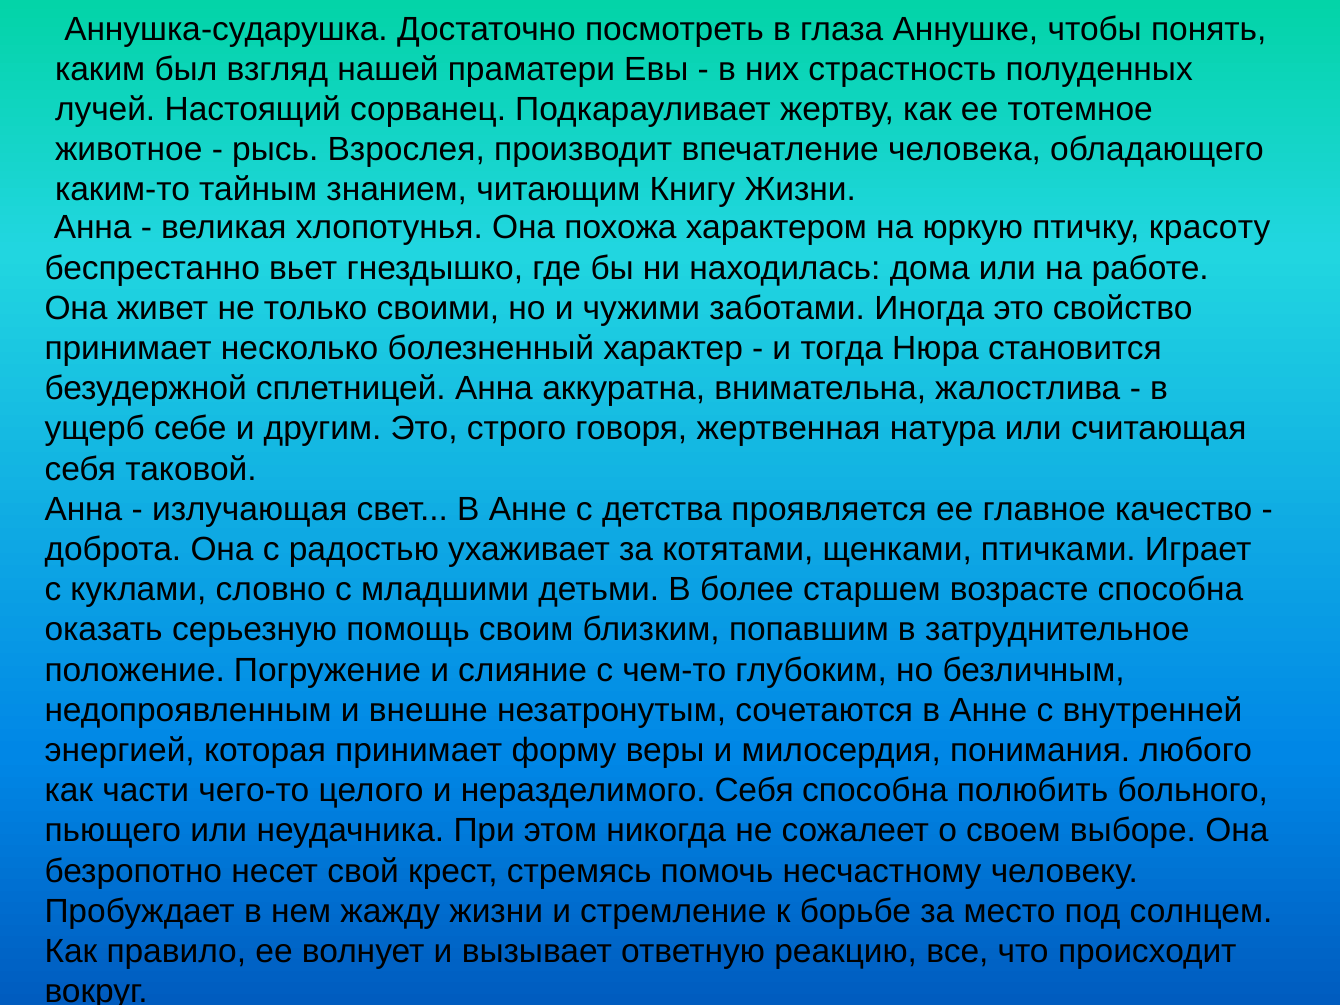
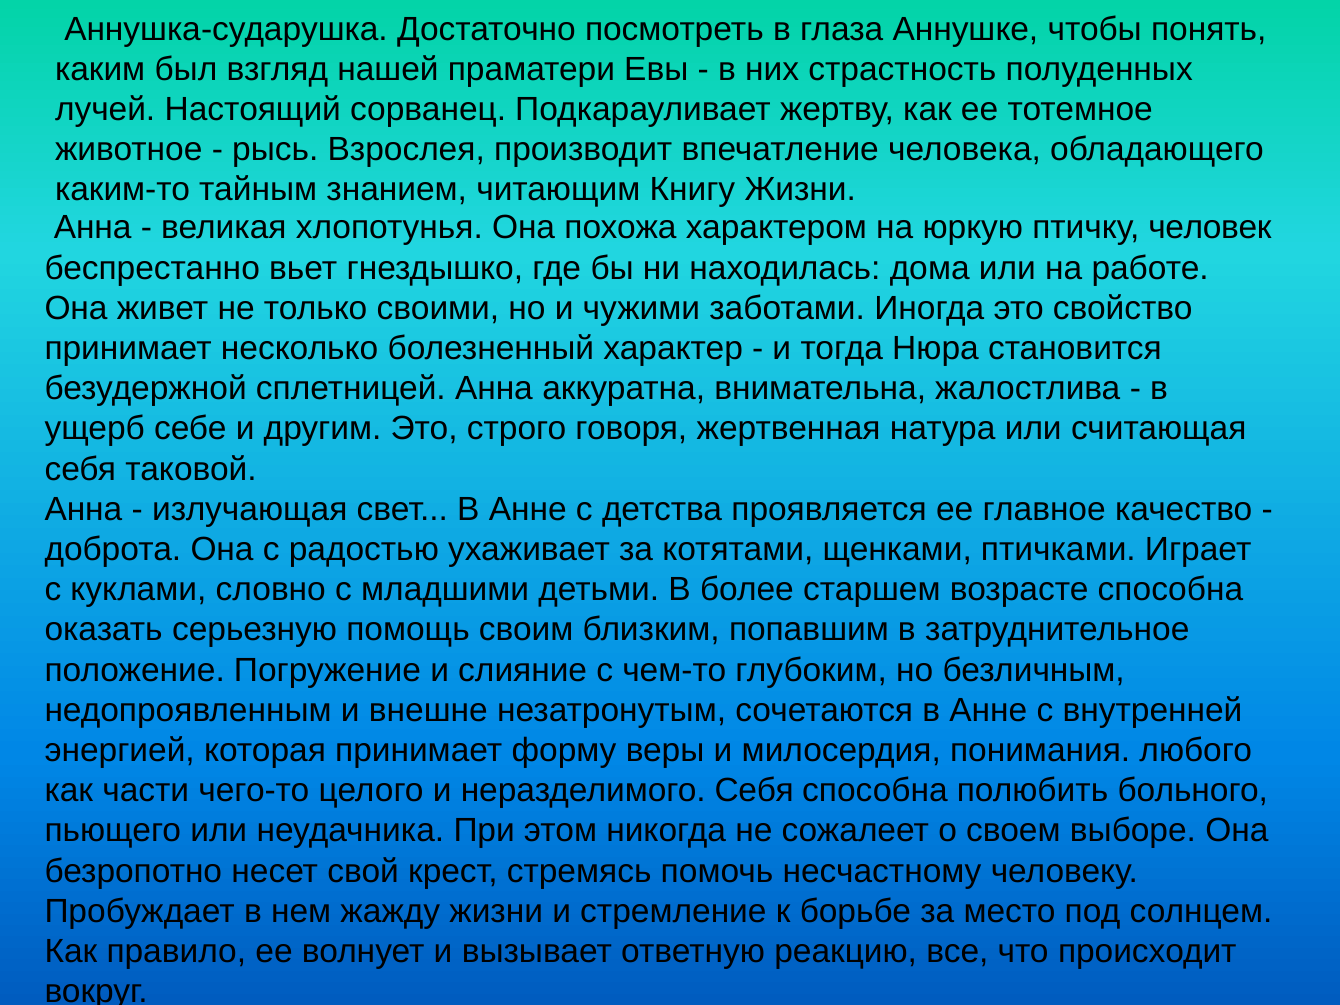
красоту: красоту -> человек (1210, 228)
